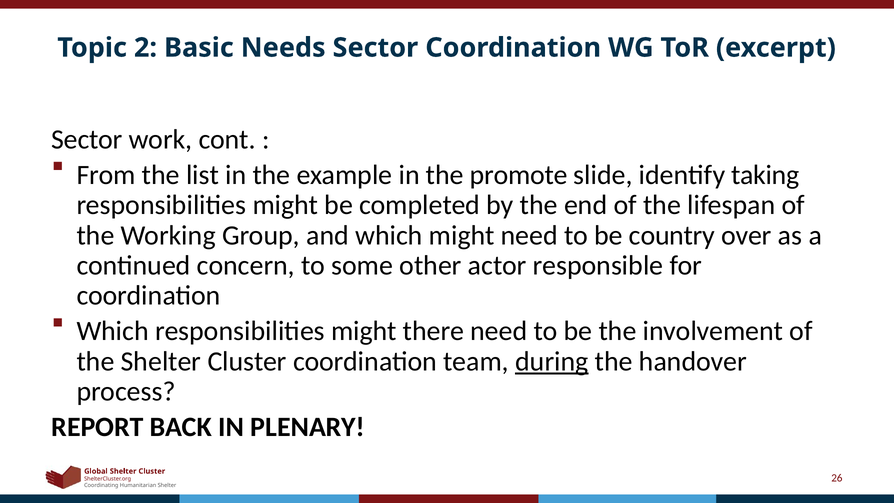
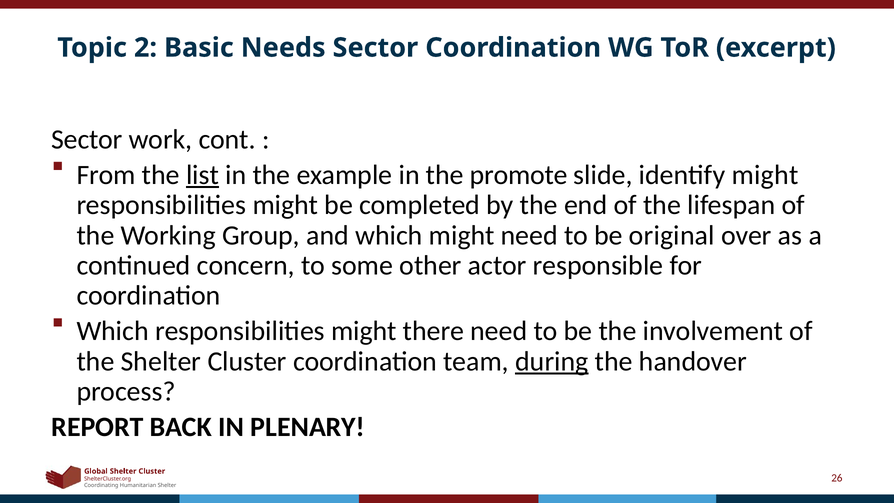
list underline: none -> present (203, 175)
identify taking: taking -> might (765, 175)
country: country -> original (672, 235)
